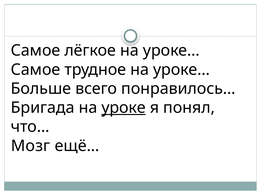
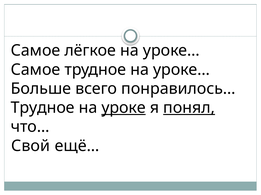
Бригада: Бригада -> Трудное (43, 108)
понял underline: none -> present (189, 108)
Мозг: Мозг -> Свой (31, 146)
